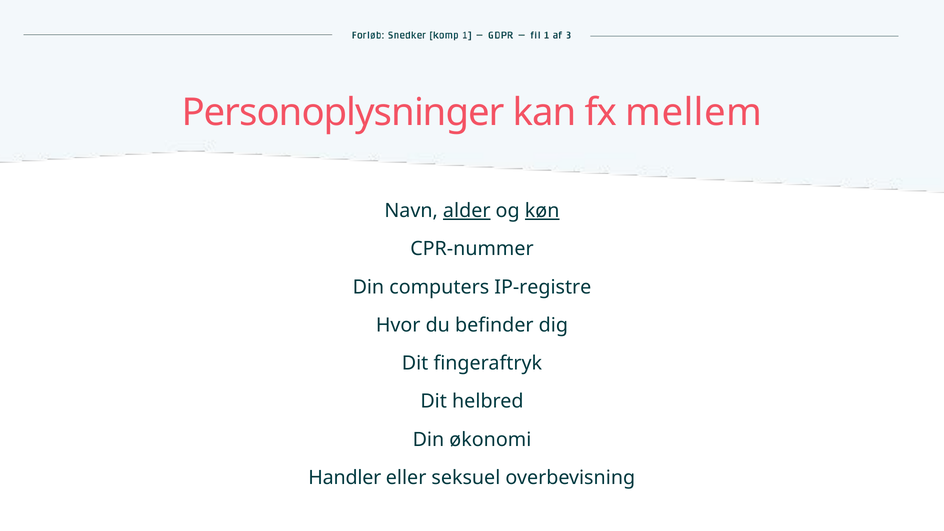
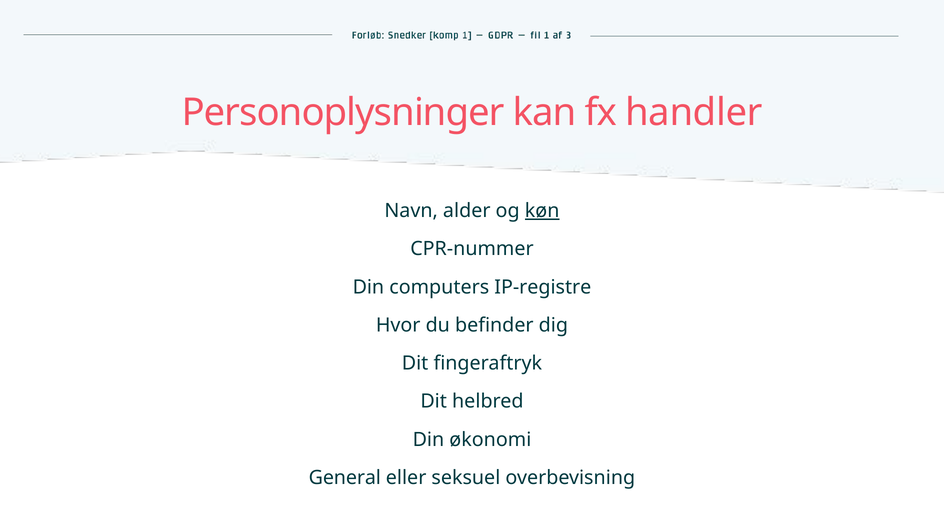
mellem: mellem -> handler (694, 113)
alder underline: present -> none (467, 211)
Handler: Handler -> General (345, 478)
